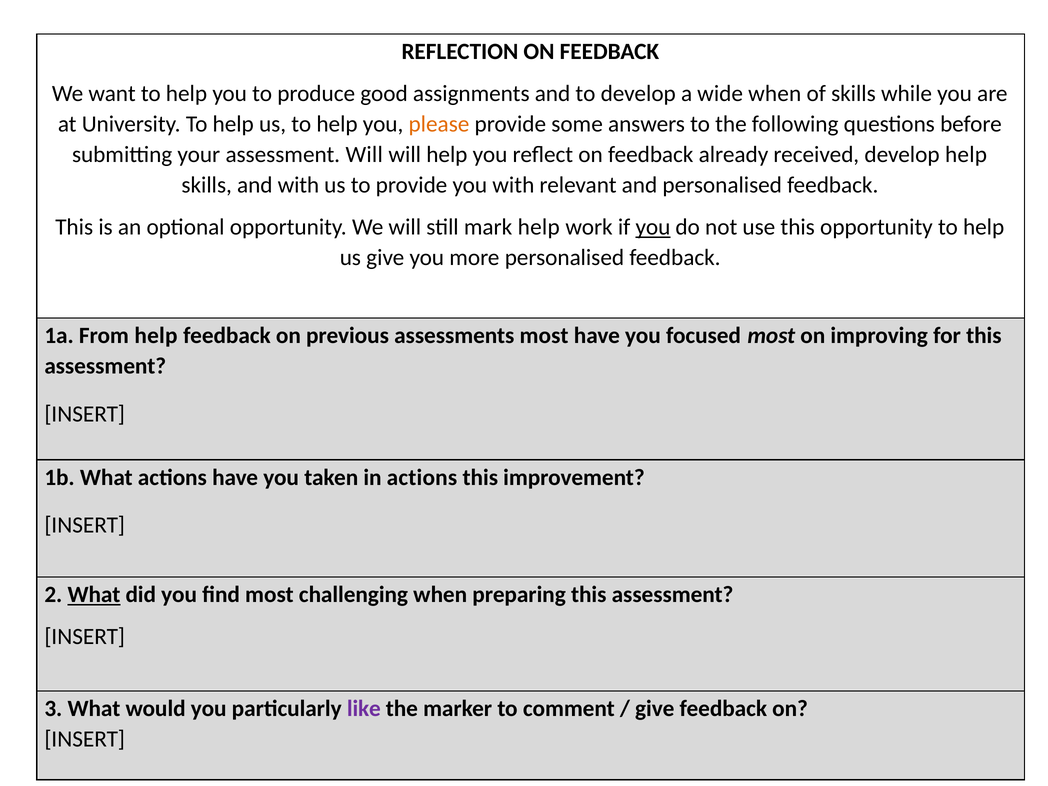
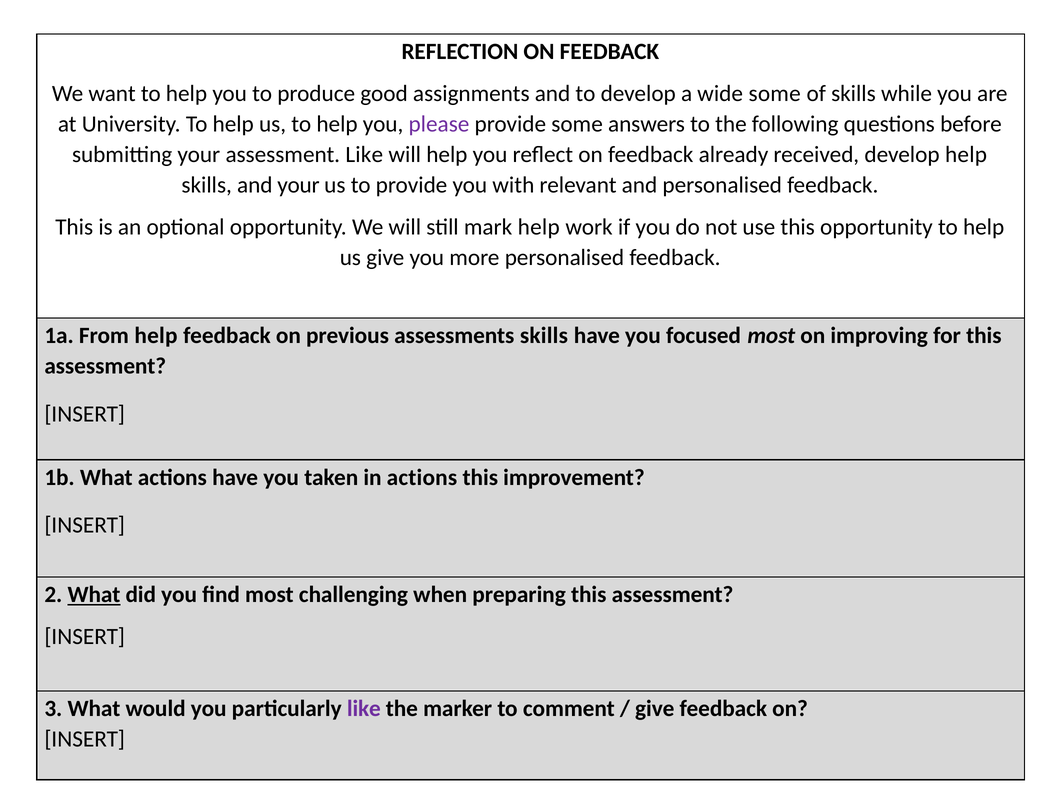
wide when: when -> some (775, 94)
please colour: orange -> purple (439, 124)
assessment Will: Will -> Like (364, 155)
and with: with -> your (298, 185)
you underline: present -> none (653, 227)
assessments most: most -> skills (544, 336)
